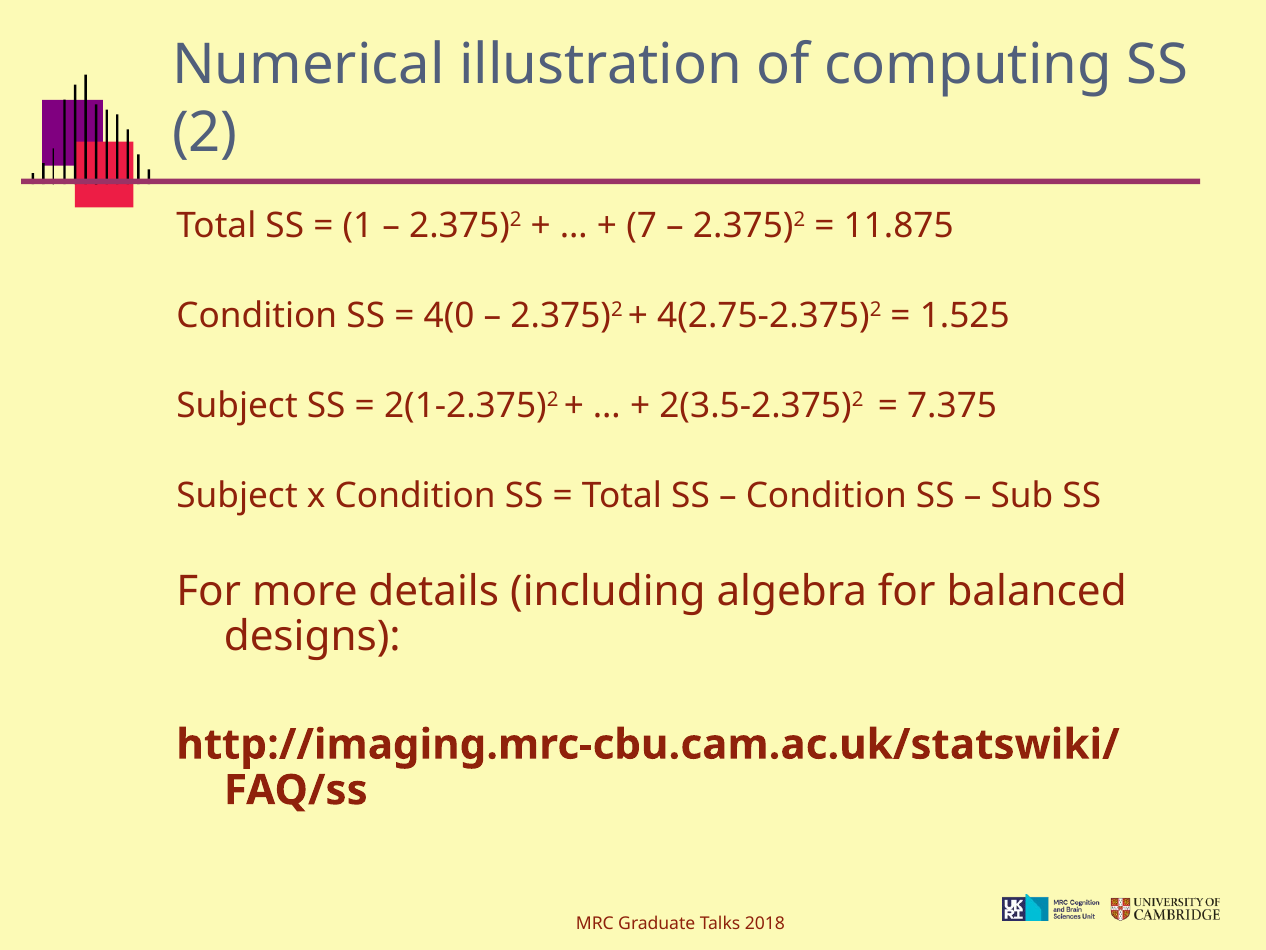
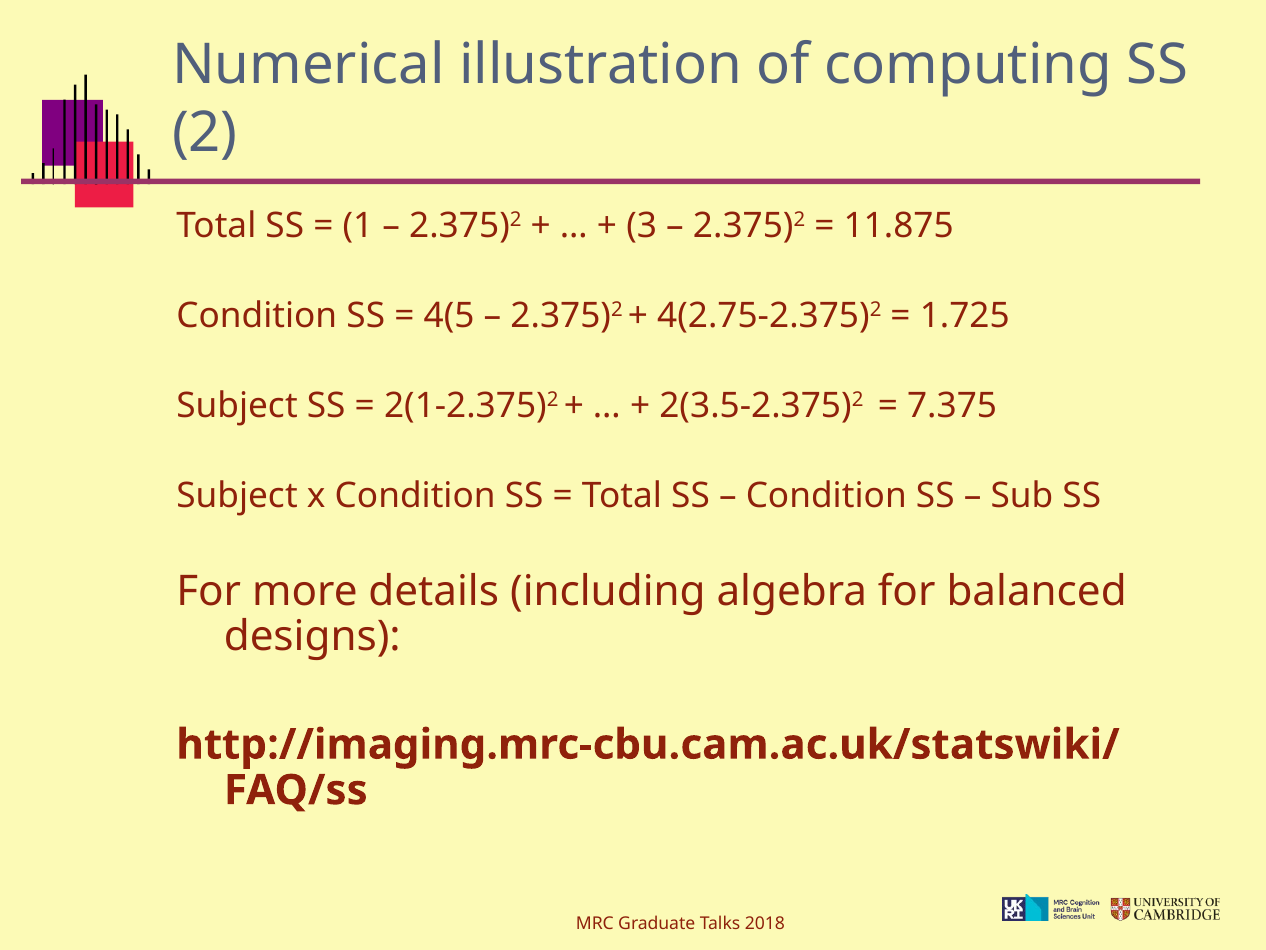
7: 7 -> 3 (642, 226)
4(0: 4(0 -> 4(5 (449, 316)
1.525: 1.525 -> 1.725 (965, 316)
